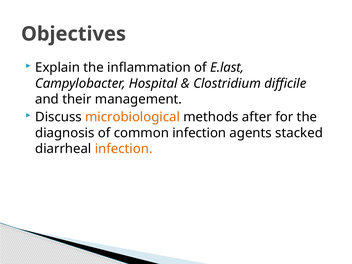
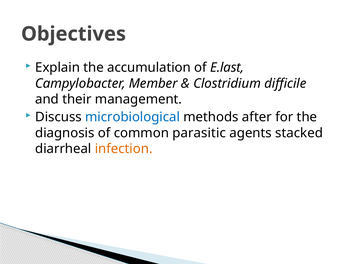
inflammation: inflammation -> accumulation (149, 68)
Hospital: Hospital -> Member (153, 83)
microbiological colour: orange -> blue (133, 117)
common infection: infection -> parasitic (199, 133)
